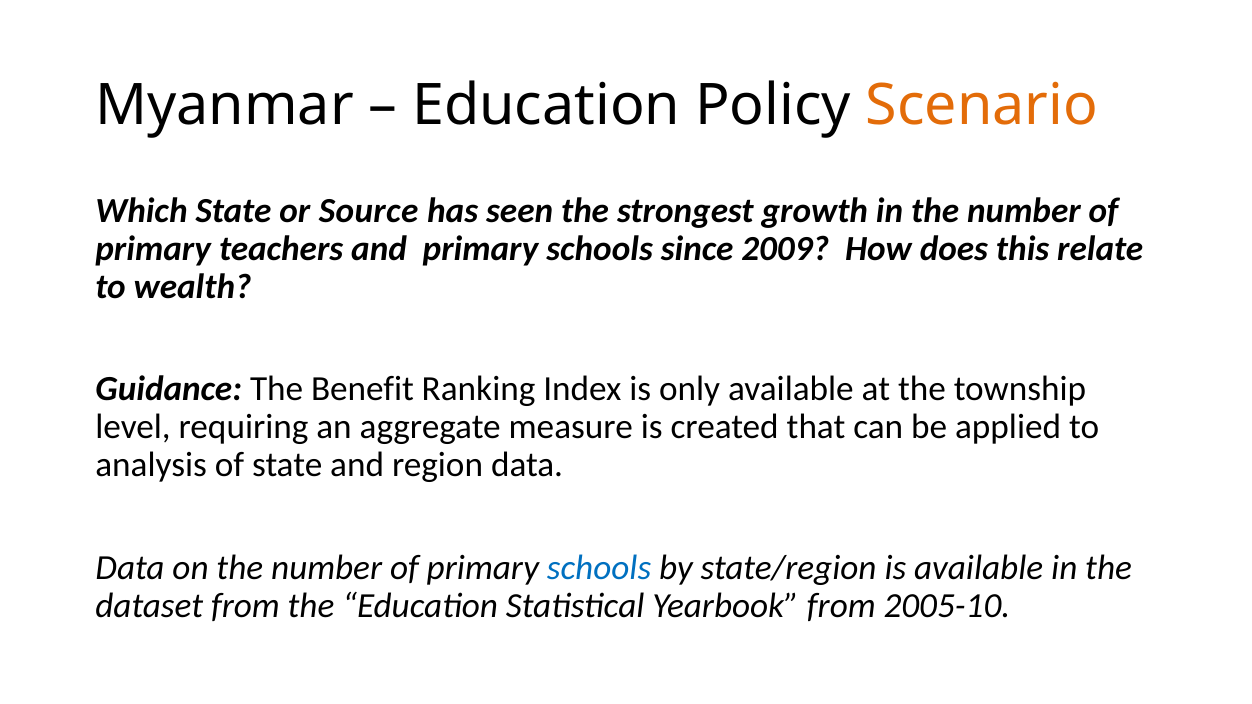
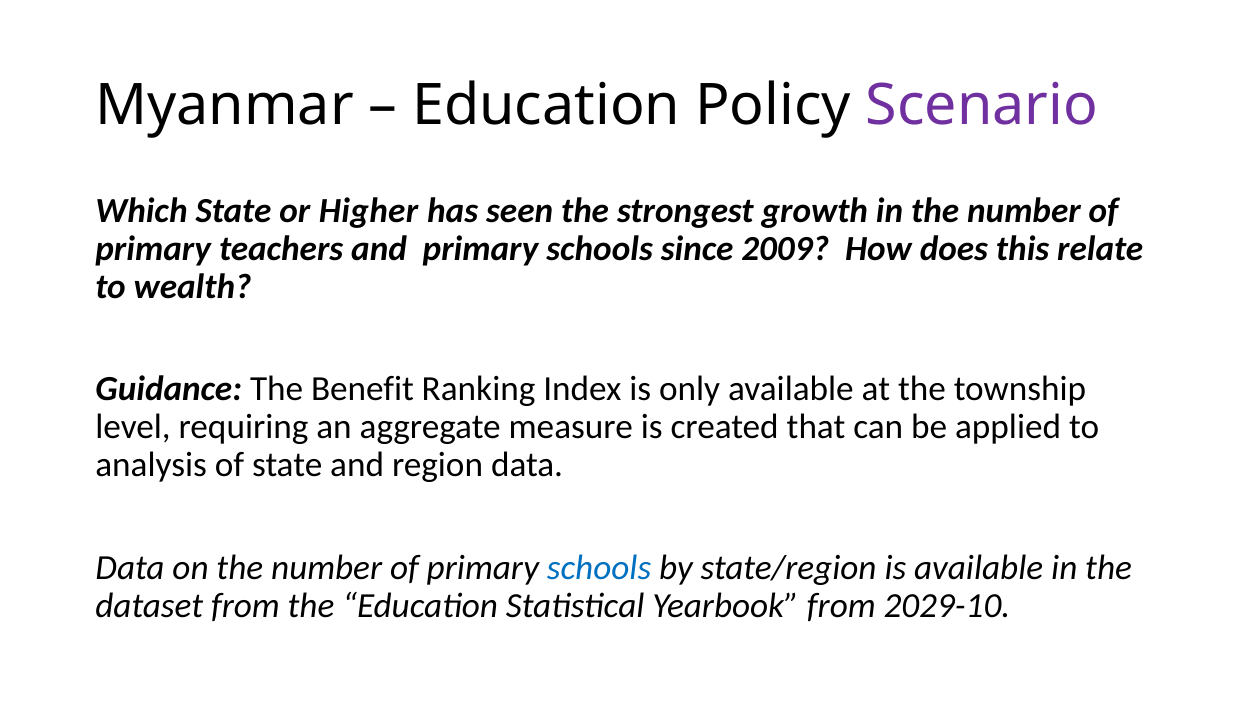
Scenario colour: orange -> purple (982, 105)
Source: Source -> Higher (369, 211)
2005-10: 2005-10 -> 2029-10 (947, 606)
